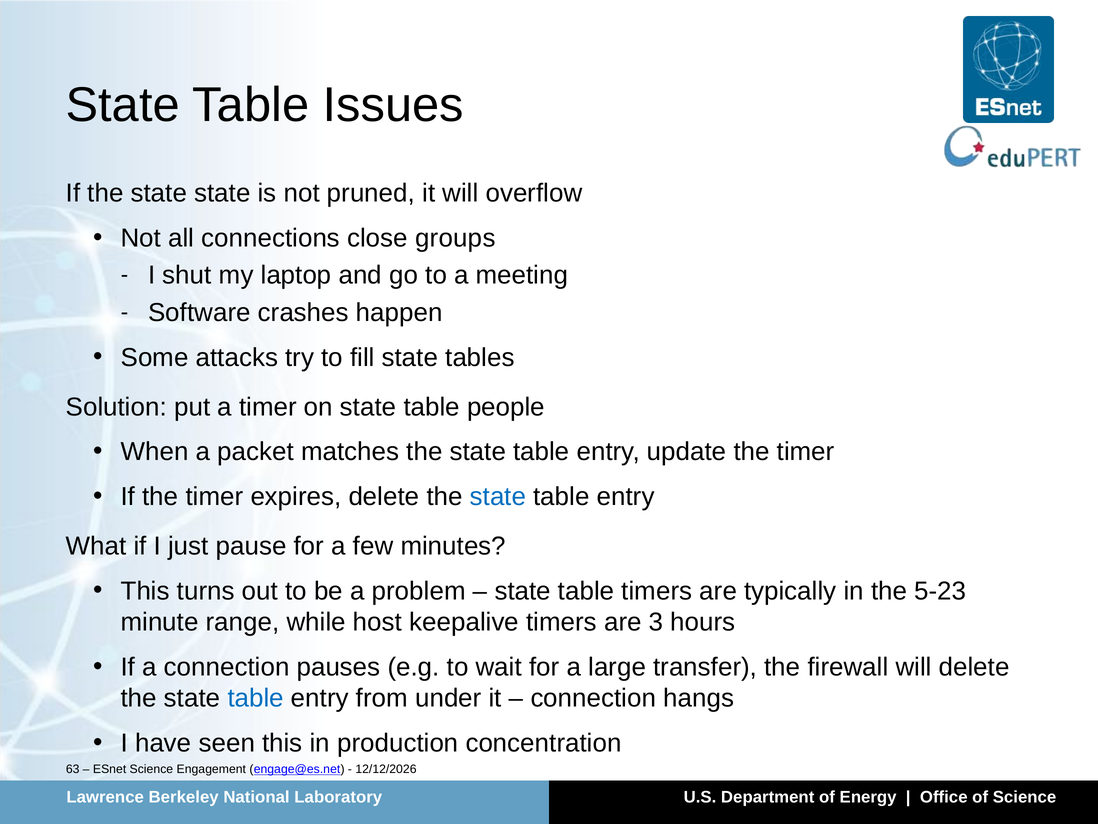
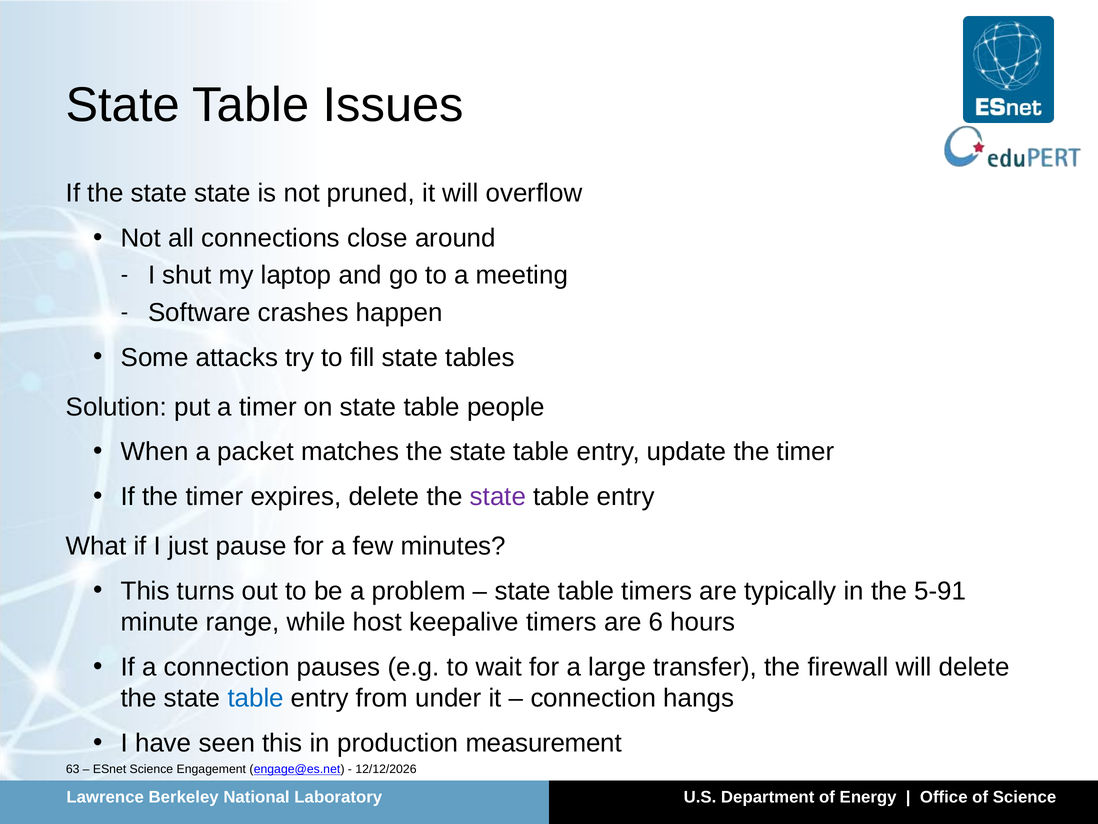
groups: groups -> around (455, 238)
state colour: blue -> purple (498, 496)
5-23: 5-23 -> 5-91 (940, 591)
3: 3 -> 6 (656, 622)
concentration: concentration -> measurement (544, 743)
